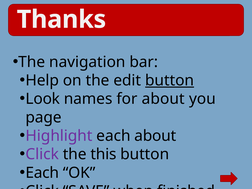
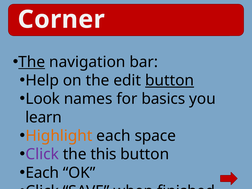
Thanks: Thanks -> Corner (61, 19)
The underline: none -> present (32, 62)
for about: about -> basics (163, 99)
page: page -> learn (44, 117)
Highlight colour: purple -> orange (59, 136)
each about: about -> space (155, 136)
